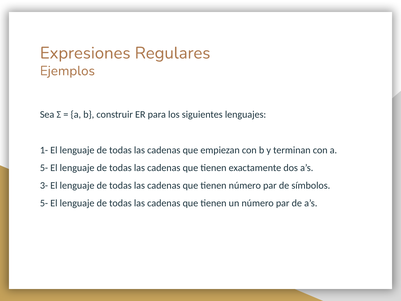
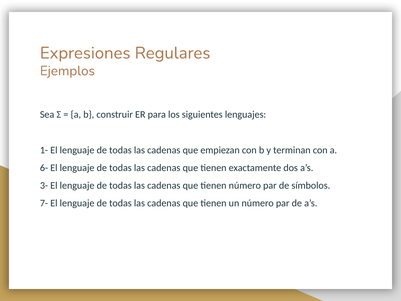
5-: 5- -> 6- (44, 168)
5-: 5- -> 7- (44, 203)
